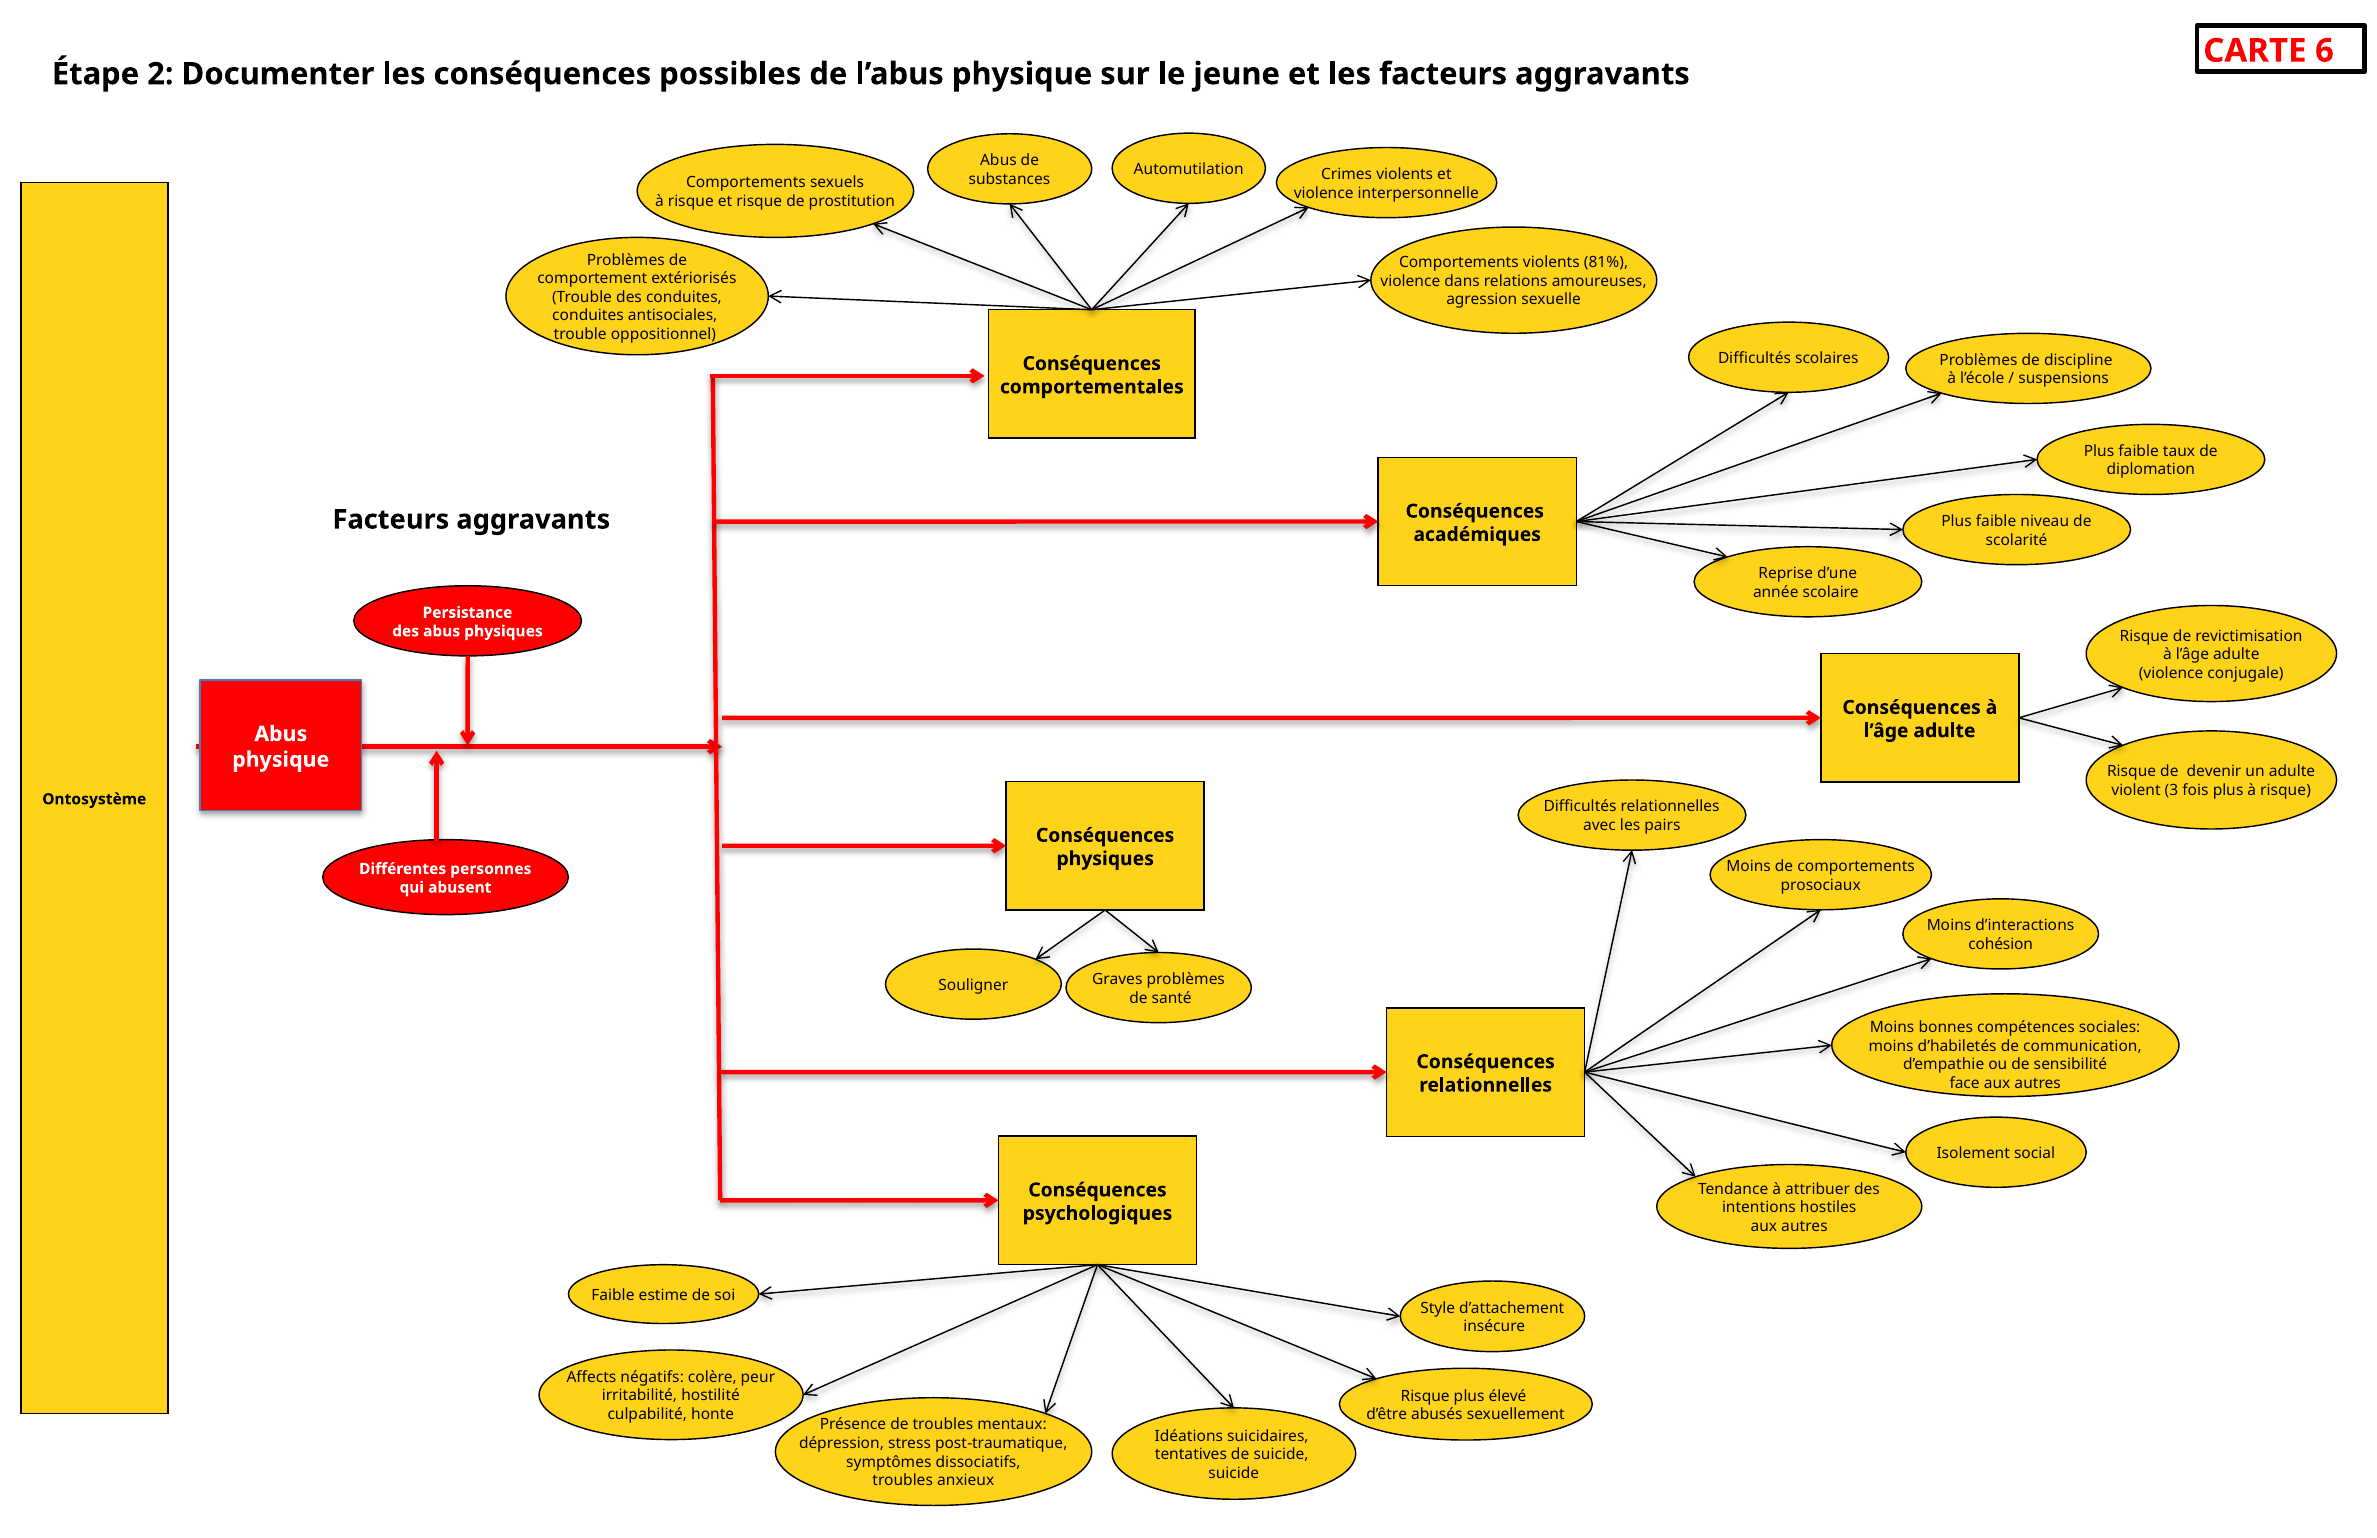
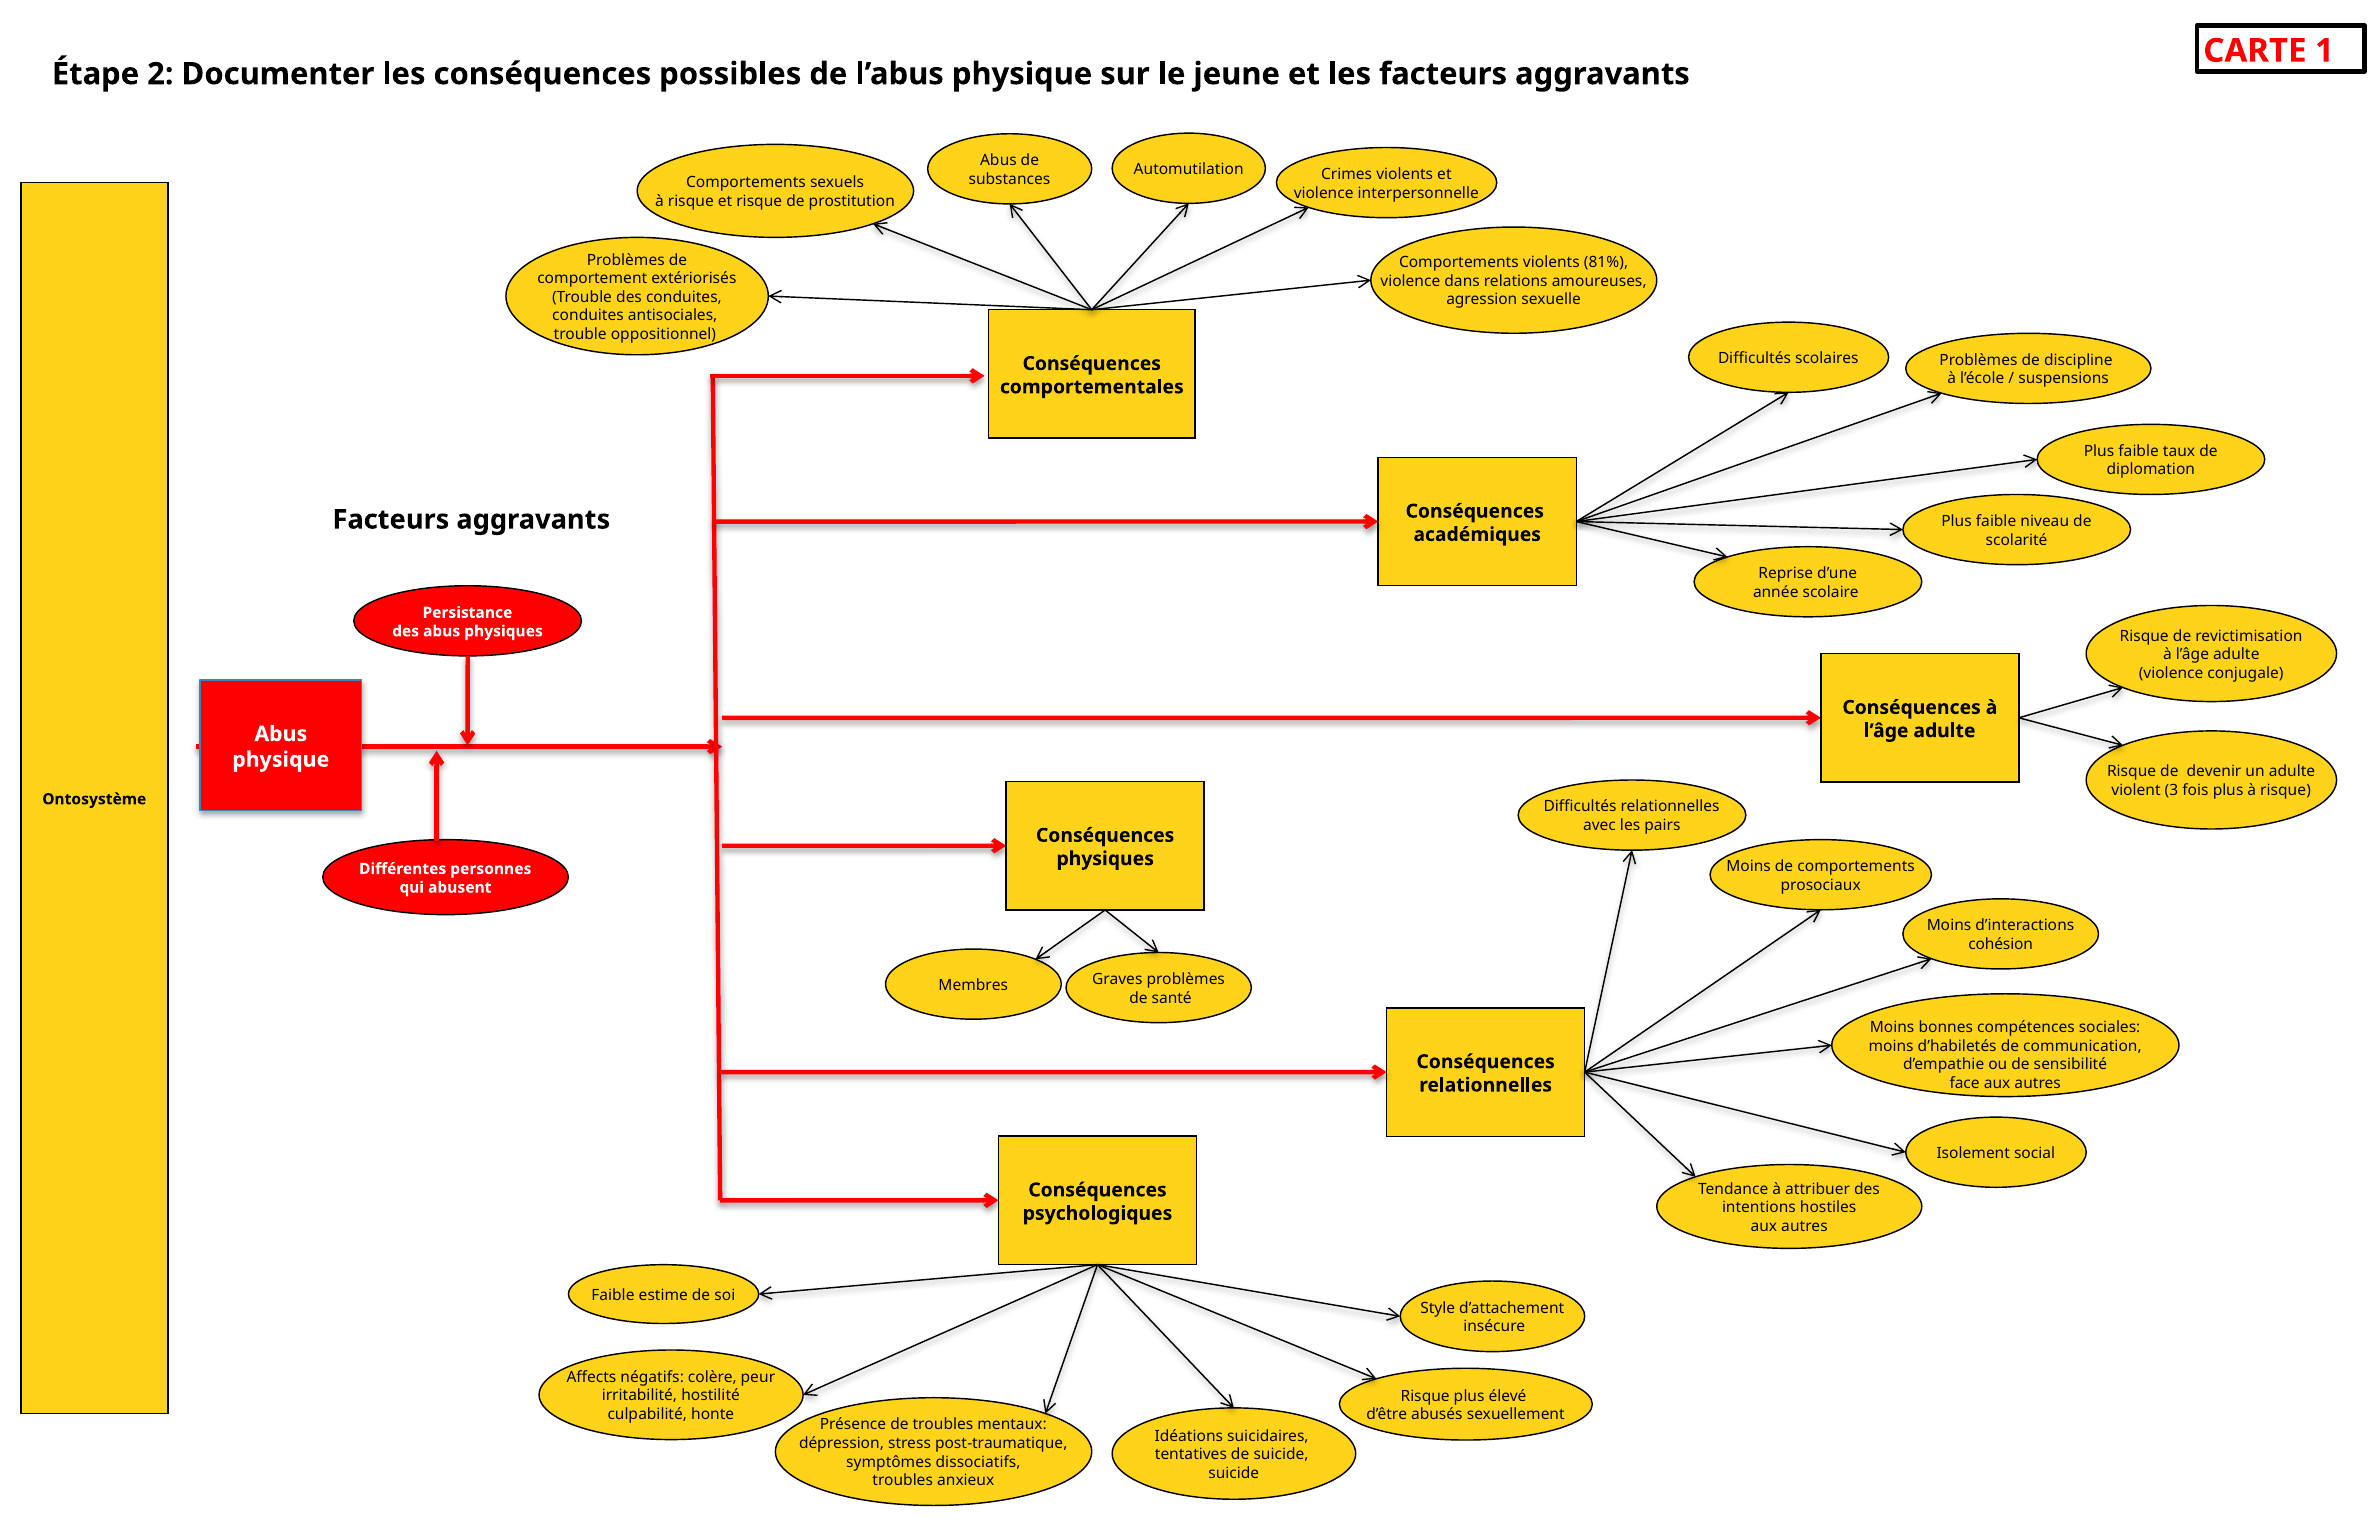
6: 6 -> 1 (2325, 51)
Souligner: Souligner -> Membres (973, 985)
